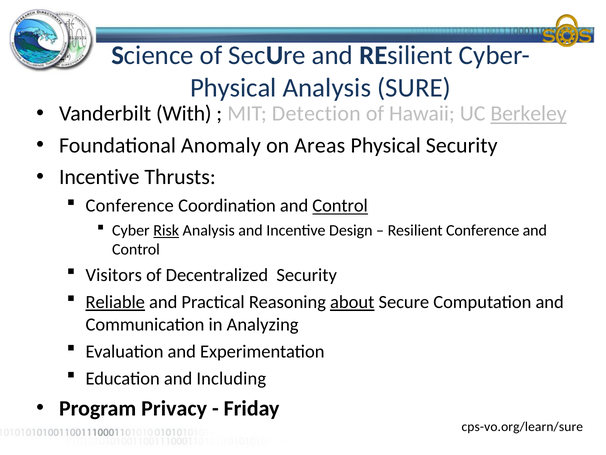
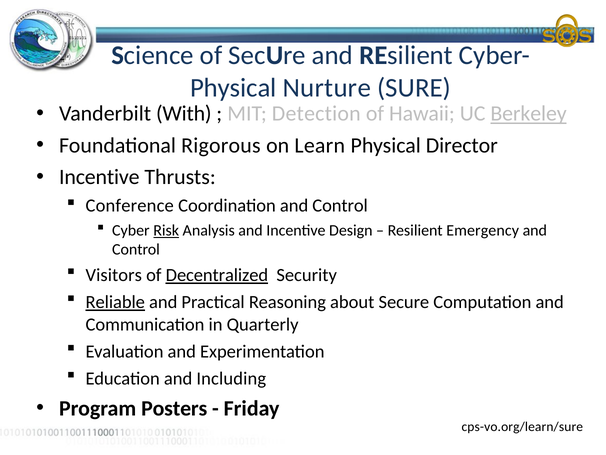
Physical Analysis: Analysis -> Nurture (327, 88)
Anomaly: Anomaly -> Rigorous (221, 145)
Areas: Areas -> Learn (320, 145)
Physical Security: Security -> Director (462, 145)
Control underline: present -> none (340, 206)
Resilient Conference: Conference -> Emergency (483, 230)
Decentralized underline: none -> present (217, 275)
about underline: present -> none (352, 302)
Analyzing: Analyzing -> Quarterly (263, 324)
Privacy: Privacy -> Posters (174, 408)
